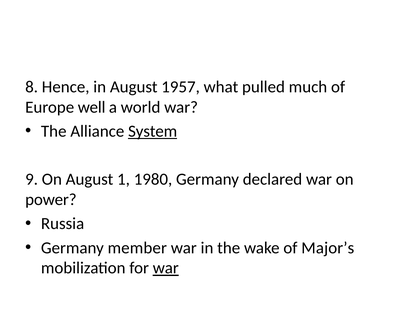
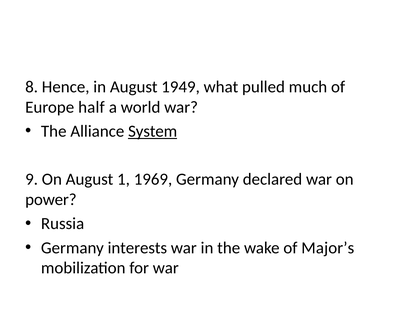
1957: 1957 -> 1949 (181, 87)
well: well -> half (91, 107)
1980: 1980 -> 1969 (153, 179)
member: member -> interests (137, 248)
war underline: present -> none (166, 268)
